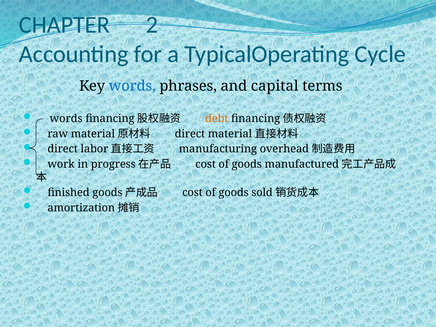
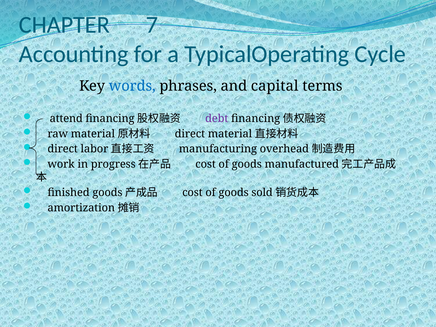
2: 2 -> 7 (152, 25)
words: words -> attend (66, 119)
debt colour: orange -> purple (217, 119)
